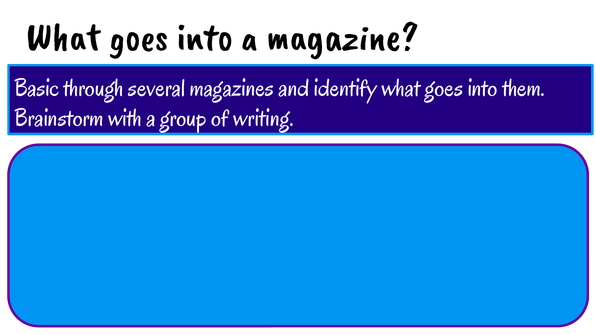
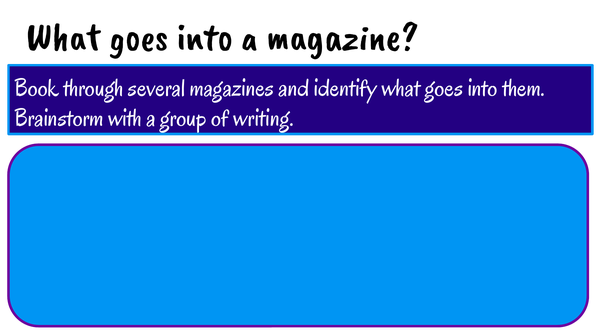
Basic: Basic -> Book (37, 88)
